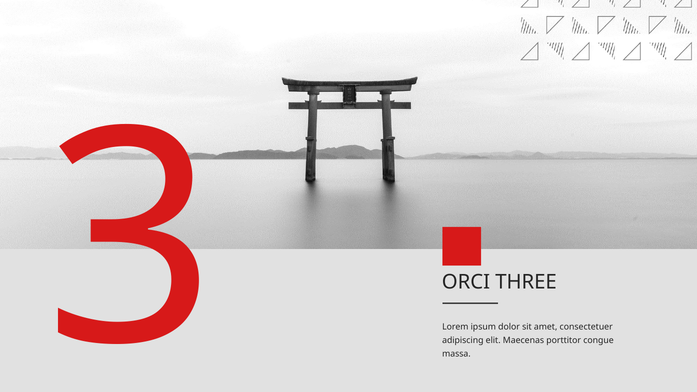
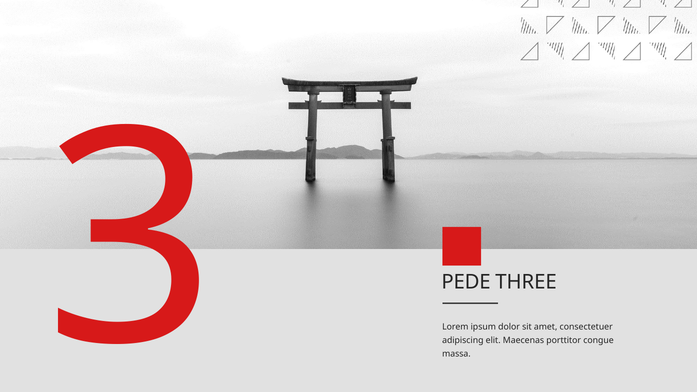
ORCI: ORCI -> PEDE (466, 282)
